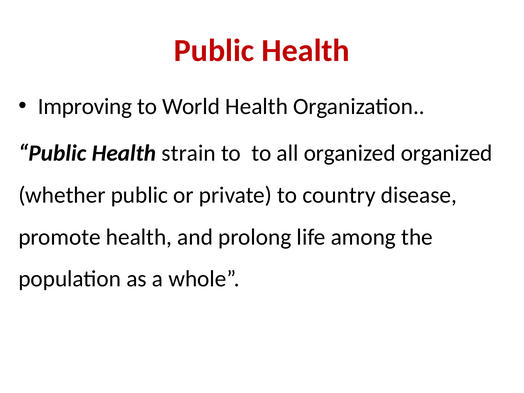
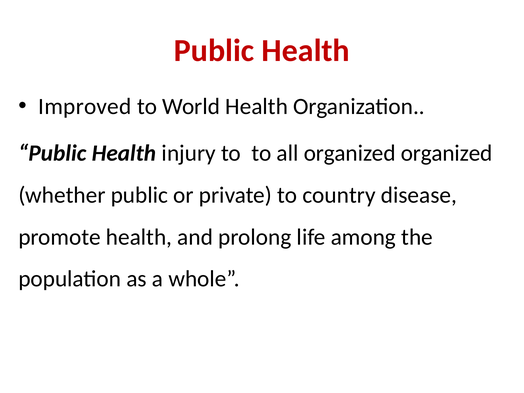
Improving: Improving -> Improved (85, 106)
strain: strain -> injury (189, 153)
